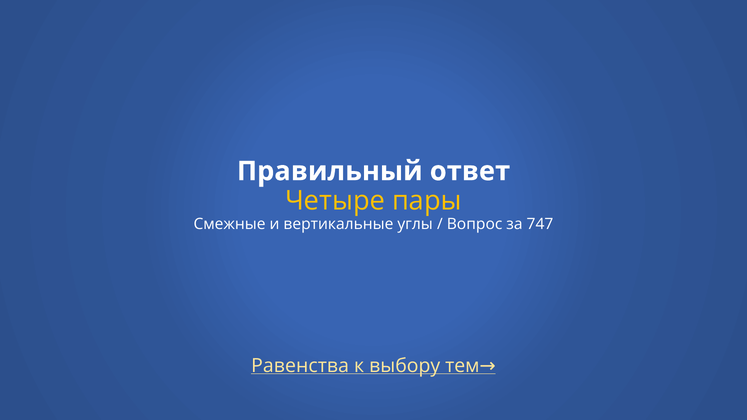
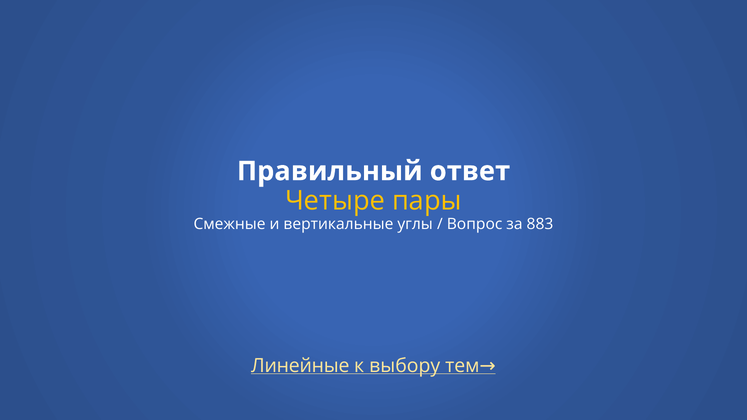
747: 747 -> 883 (540, 224)
Равенства: Равенства -> Линейные (300, 366)
